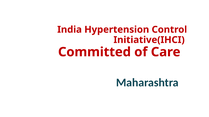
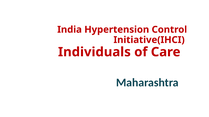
Committed: Committed -> Individuals (94, 52)
